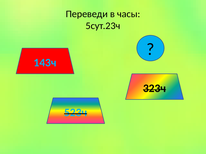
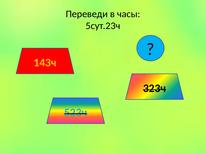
143ч colour: light blue -> yellow (45, 63)
